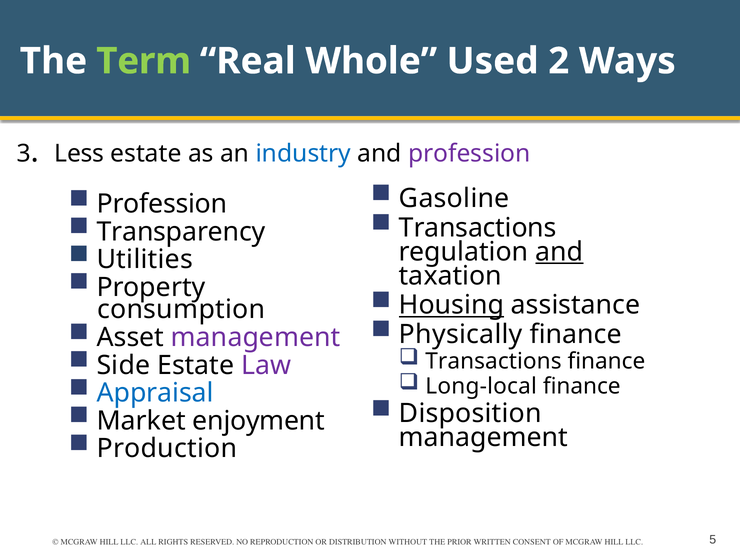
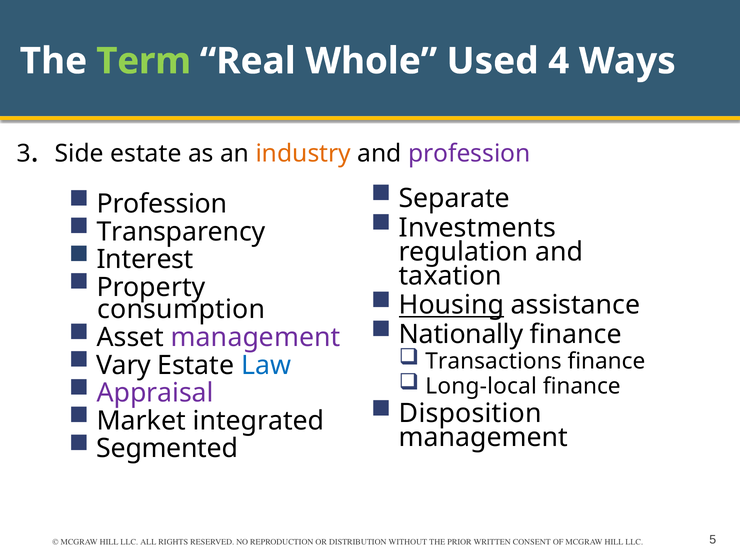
2: 2 -> 4 (559, 61)
Less: Less -> Side (79, 153)
industry colour: blue -> orange (303, 153)
Gasoline: Gasoline -> Separate (454, 198)
Transactions: Transactions -> Investments (478, 228)
and underline: present -> none (559, 252)
Utilities: Utilities -> Interest (145, 259)
Physically: Physically -> Nationally (461, 335)
Side: Side -> Vary (124, 365)
Law colour: purple -> blue (266, 365)
Appraisal colour: blue -> purple (155, 393)
enjoyment: enjoyment -> integrated (259, 421)
Production: Production -> Segmented (167, 448)
